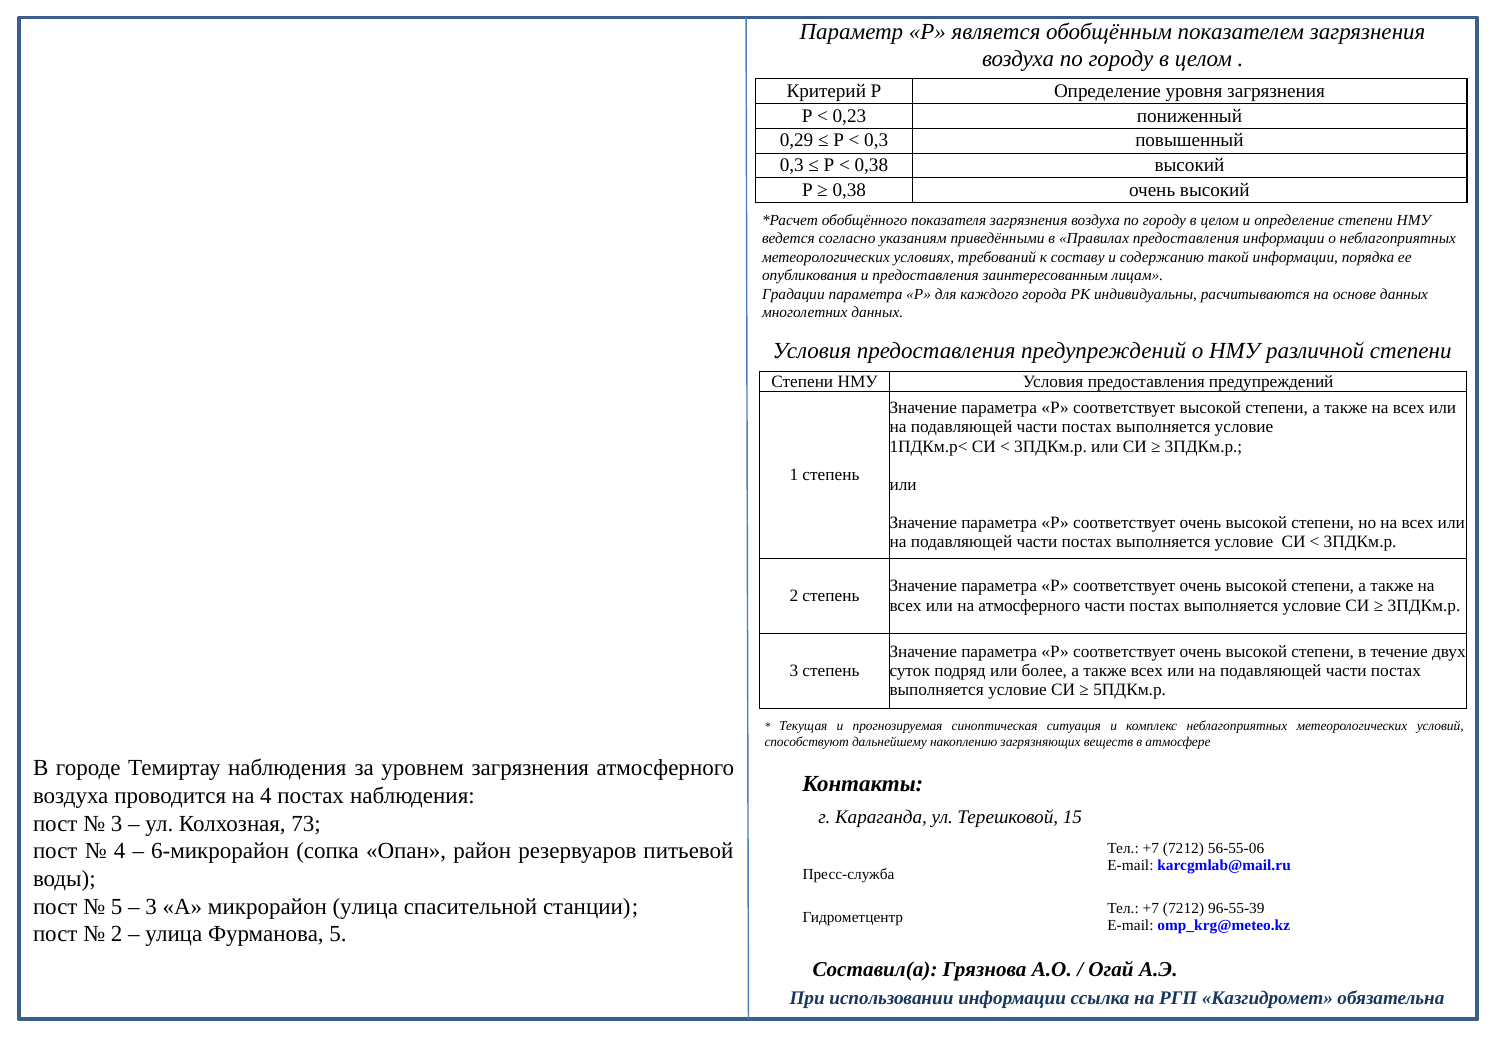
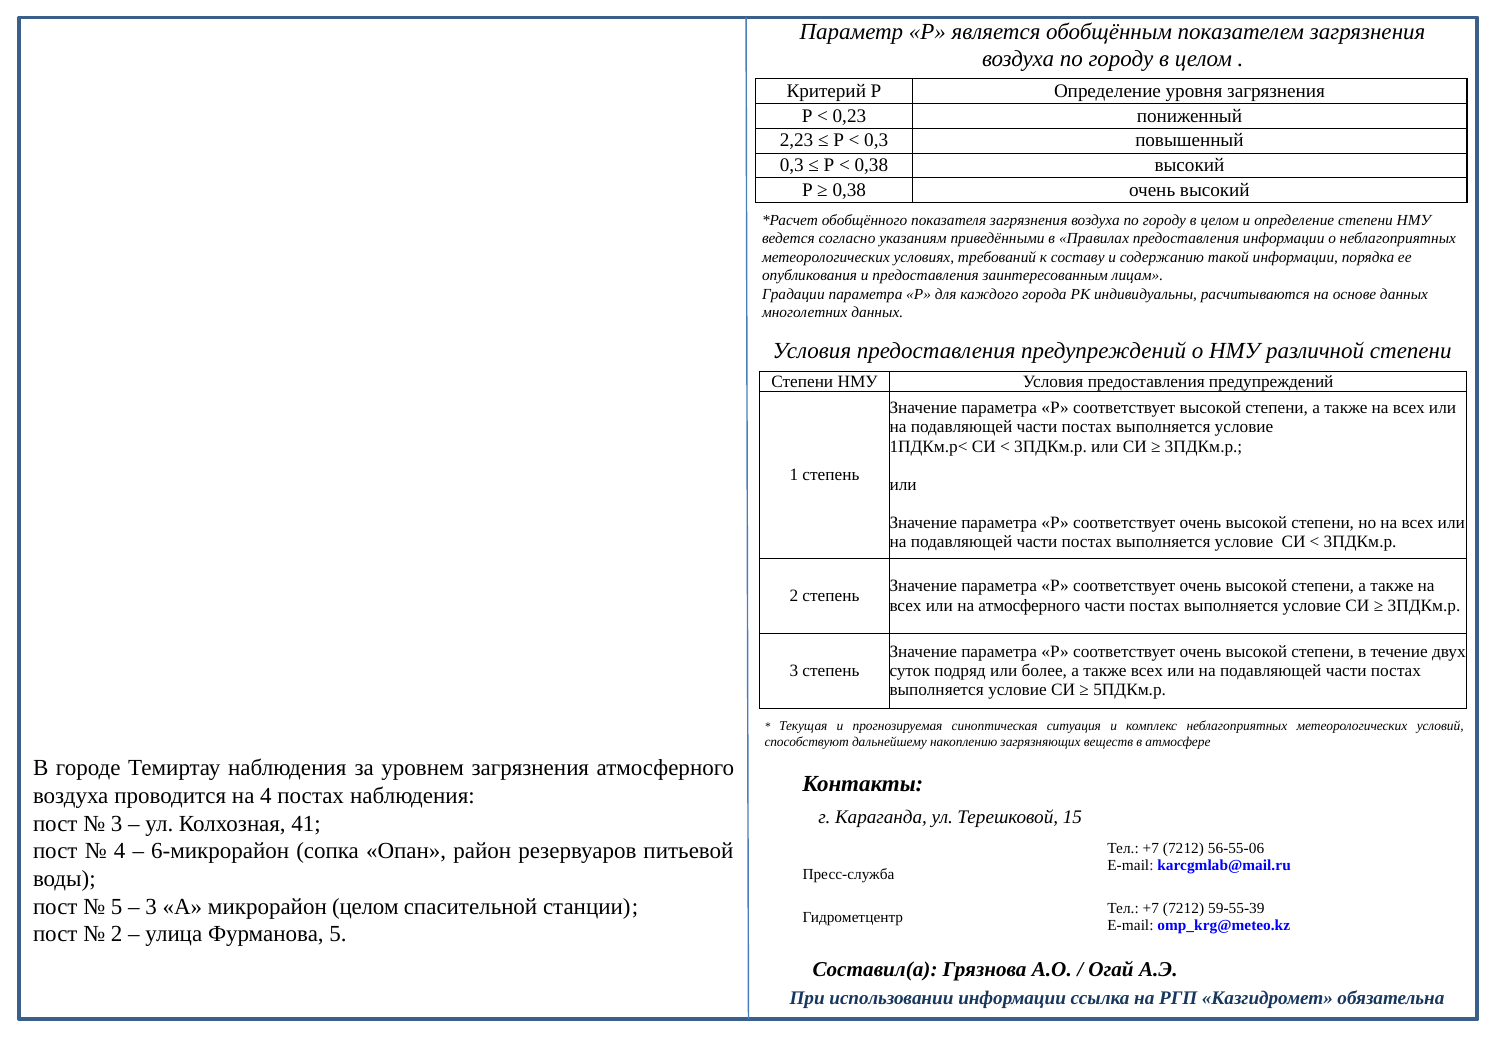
0,29: 0,29 -> 2,23 (797, 140)
73: 73 -> 41 (306, 823)
микрорайон улица: улица -> целом (365, 906)
96-55-39: 96-55-39 -> 59-55-39 (1236, 908)
